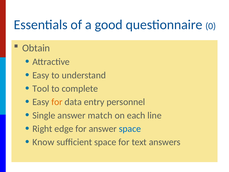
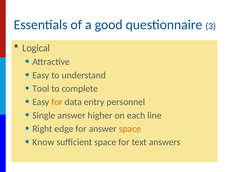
0: 0 -> 3 (211, 26)
Obtain: Obtain -> Logical (36, 48)
match: match -> higher (100, 115)
space colour: blue -> orange (130, 129)
